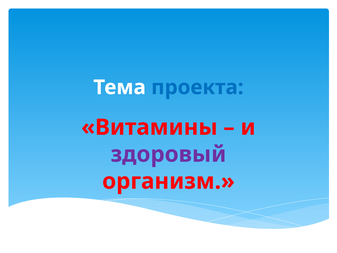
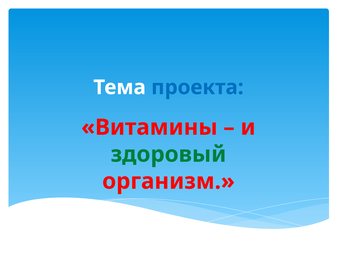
здоровый colour: purple -> green (168, 154)
